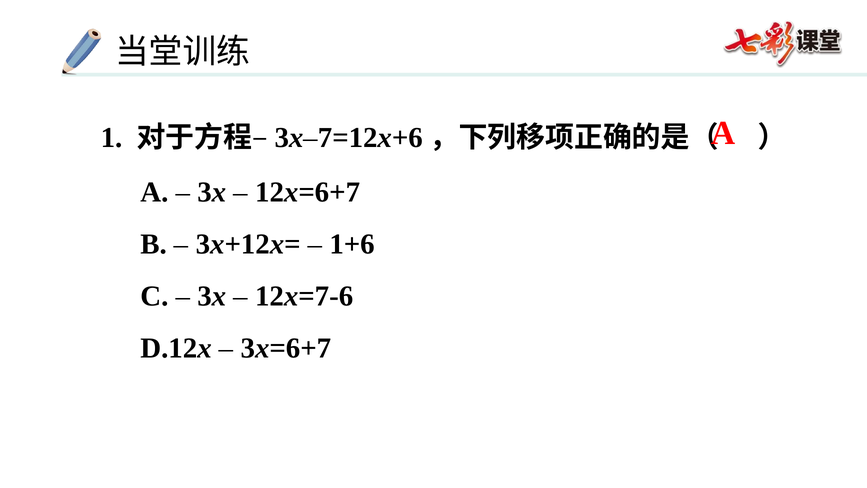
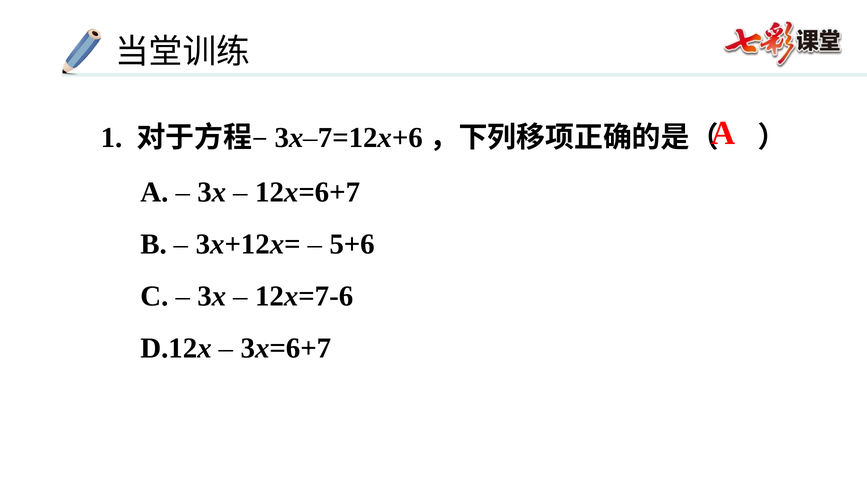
1+6: 1+6 -> 5+6 (352, 244)
